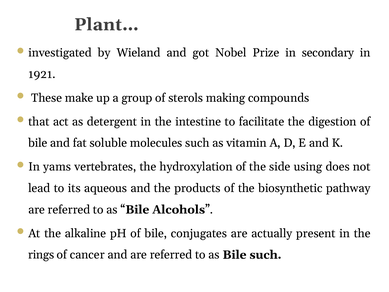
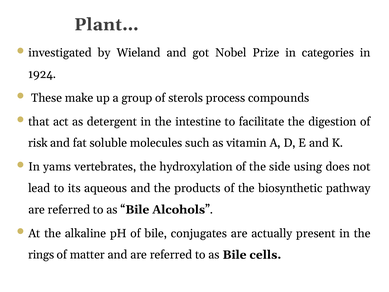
secondary: secondary -> categories (328, 53)
1921: 1921 -> 1924 (42, 74)
making: making -> process (226, 98)
bile: bile -> risk (38, 143)
cancer: cancer -> matter (87, 255)
Bile such: such -> cells (265, 255)
